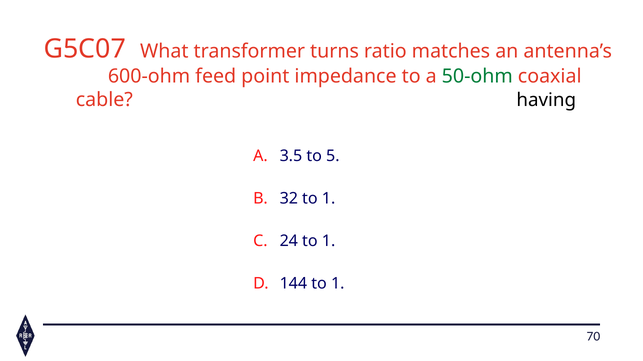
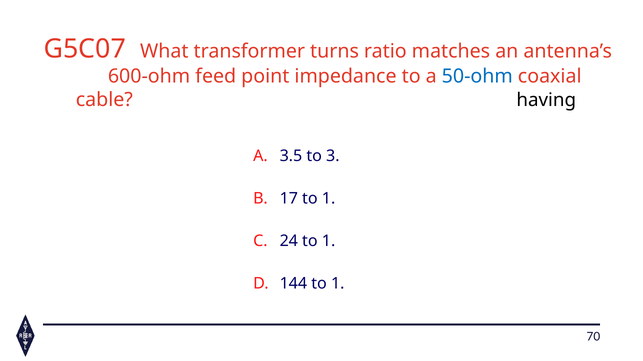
50-ohm colour: green -> blue (477, 76)
5: 5 -> 3 (333, 156)
32: 32 -> 17 (289, 199)
